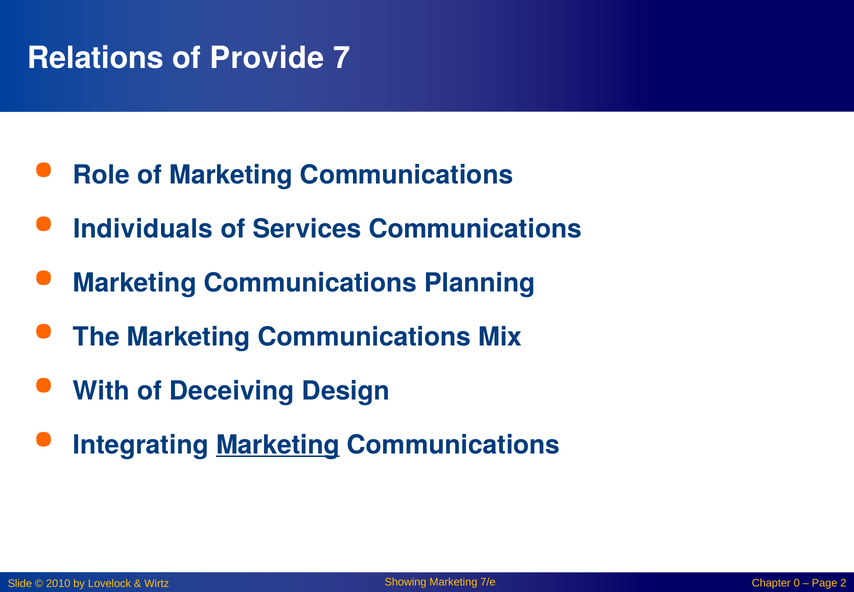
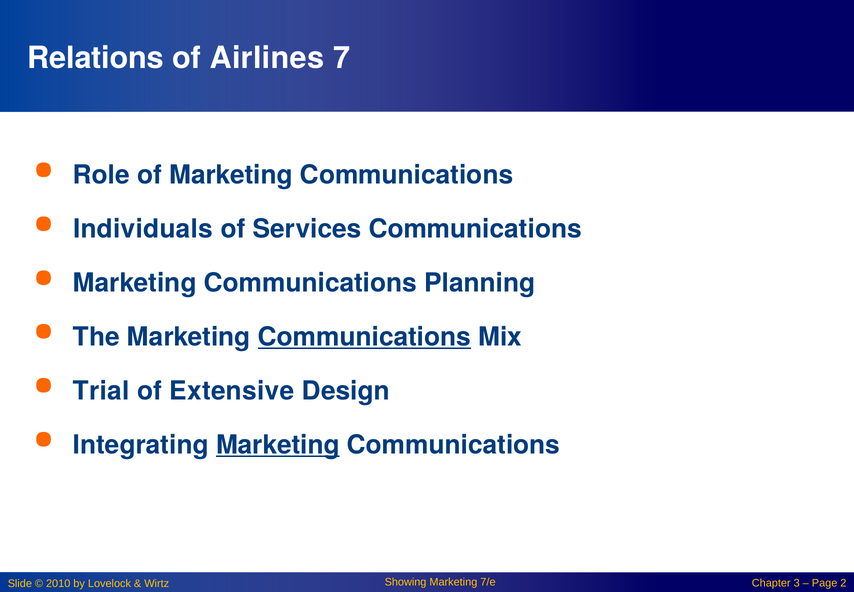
Provide: Provide -> Airlines (267, 58)
Communications underline: none -> present (364, 337)
With: With -> Trial (101, 391)
Deceiving: Deceiving -> Extensive (232, 391)
0: 0 -> 3 (797, 583)
